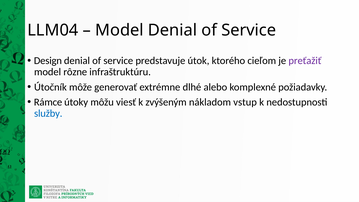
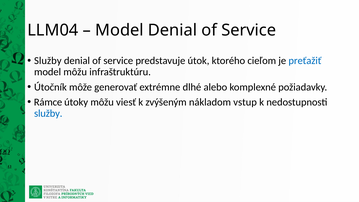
Design: Design -> Služby (48, 61)
preťažiť colour: purple -> blue (305, 61)
model rôzne: rôzne -> môžu (75, 72)
